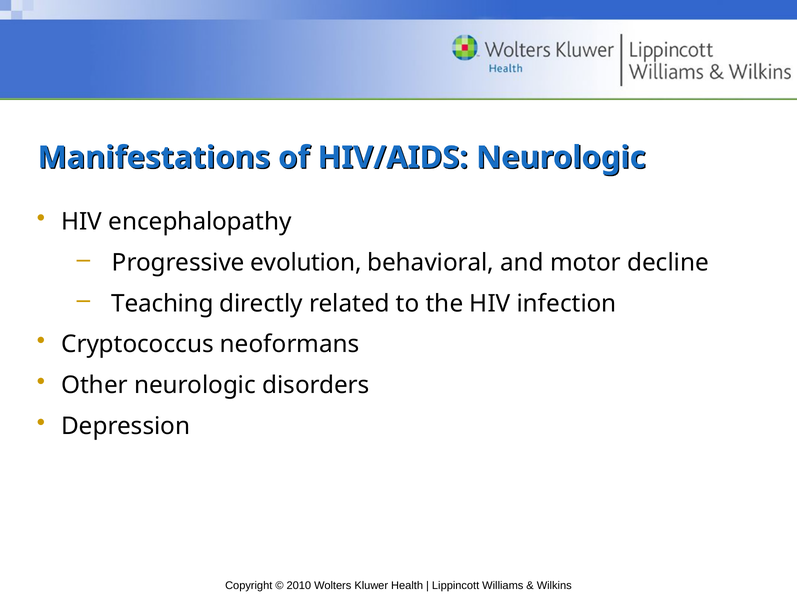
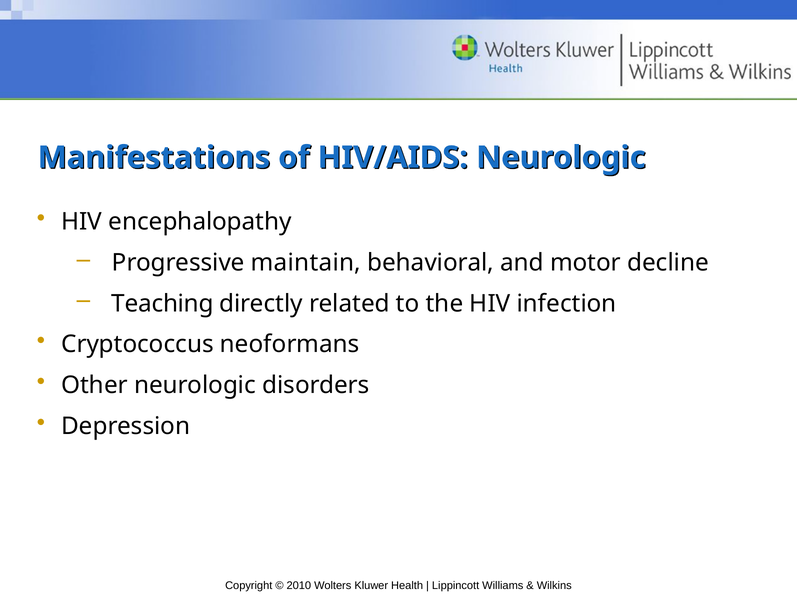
evolution: evolution -> maintain (306, 262)
